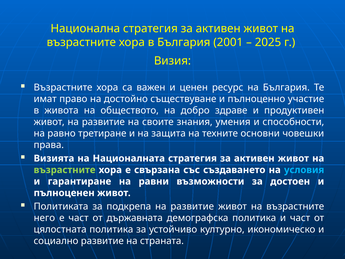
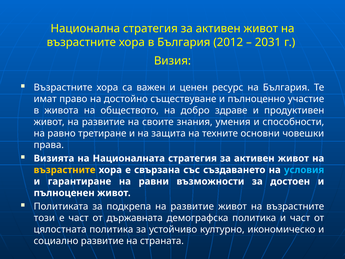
2001: 2001 -> 2012 (228, 42)
2025: 2025 -> 2031 (268, 42)
възрастните colour: light green -> yellow (65, 170)
него: него -> този (44, 218)
